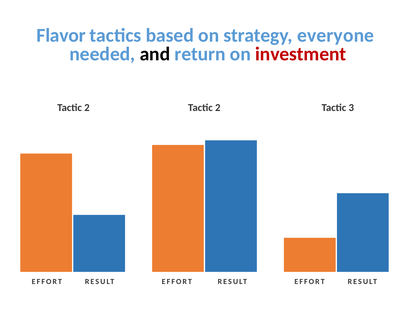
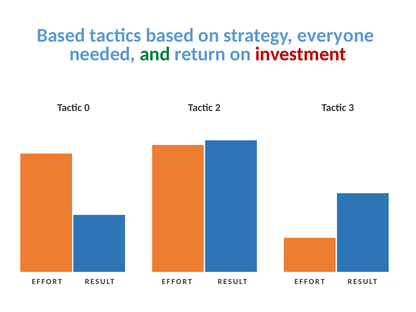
Flavor: Flavor -> Based (61, 35)
and colour: black -> green (155, 54)
2: 2 -> 0 (87, 108)
